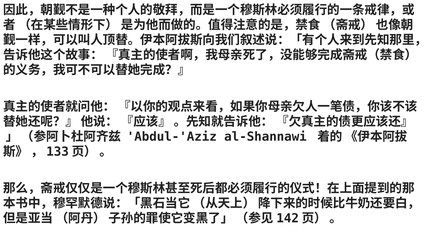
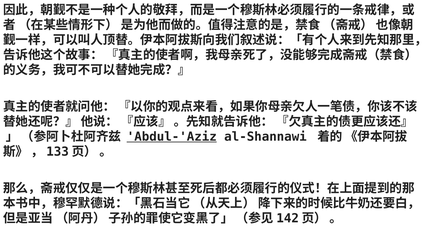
Abdul-'Aziz underline: none -> present (172, 137)
